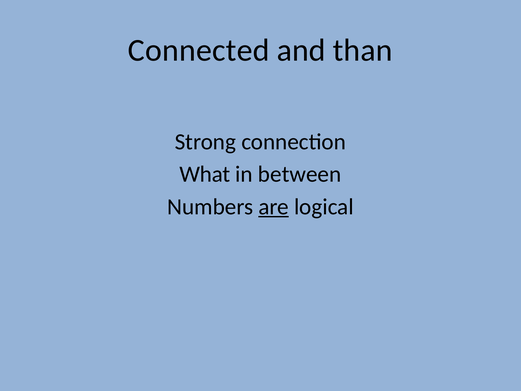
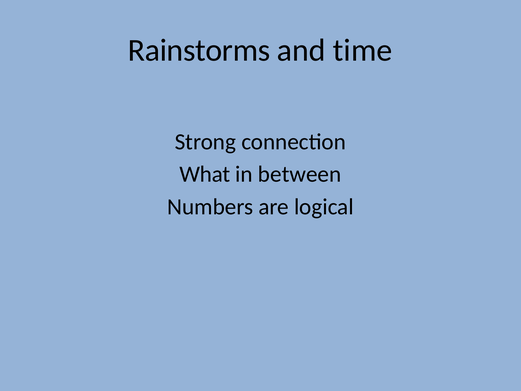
Connected: Connected -> Rainstorms (199, 50)
than: than -> time (363, 50)
are underline: present -> none (274, 207)
